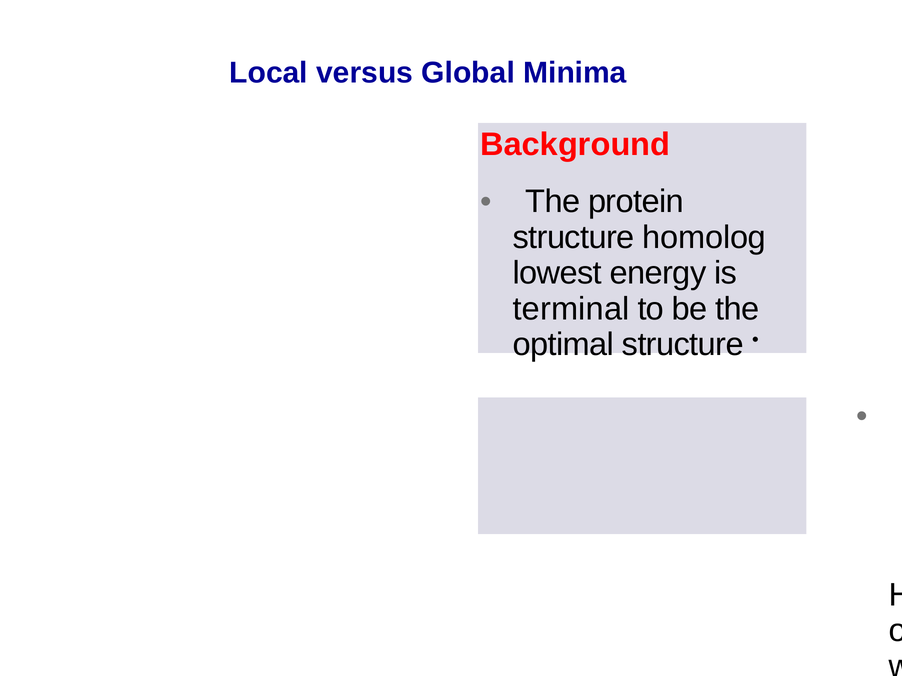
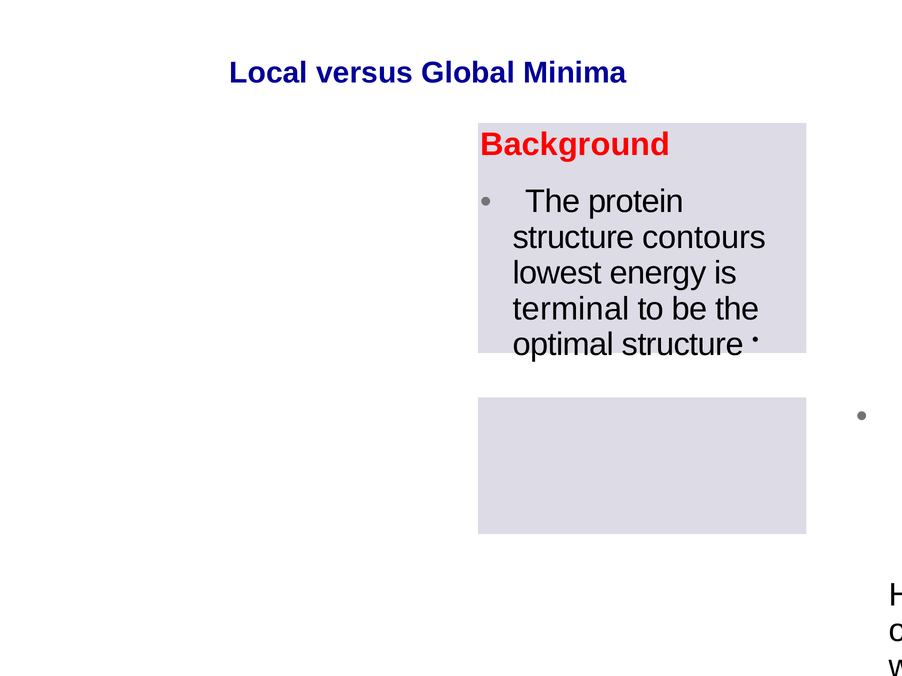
homolog: homolog -> contours (704, 237)
